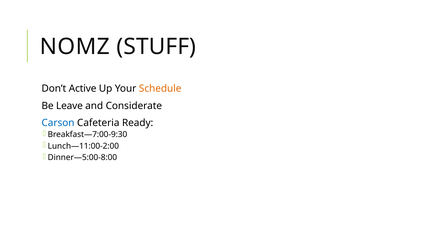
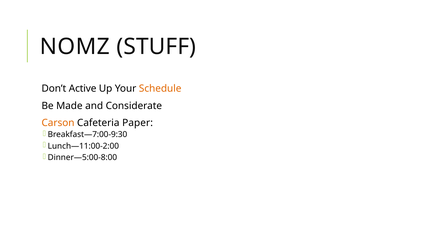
Leave: Leave -> Made (69, 106)
Carson colour: blue -> orange (58, 123)
Ready: Ready -> Paper (138, 123)
